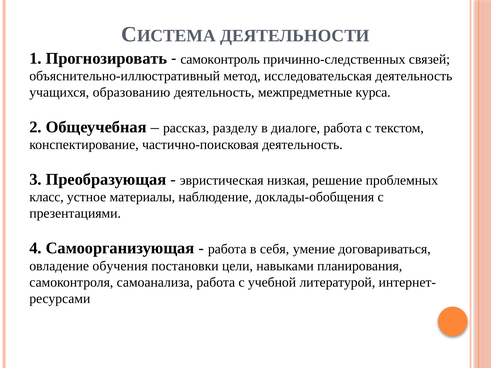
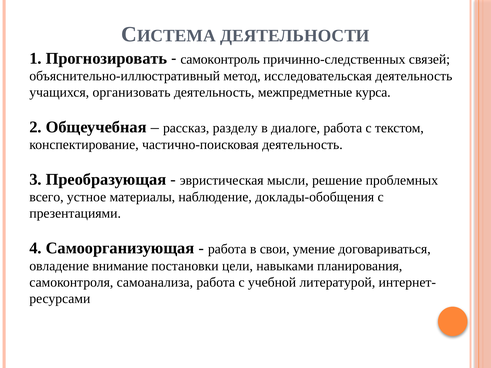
образованию: образованию -> организовать (131, 92)
низкая: низкая -> мысли (288, 180)
класс: класс -> всего (46, 197)
себя: себя -> свои (275, 249)
обучения: обучения -> внимание (120, 266)
